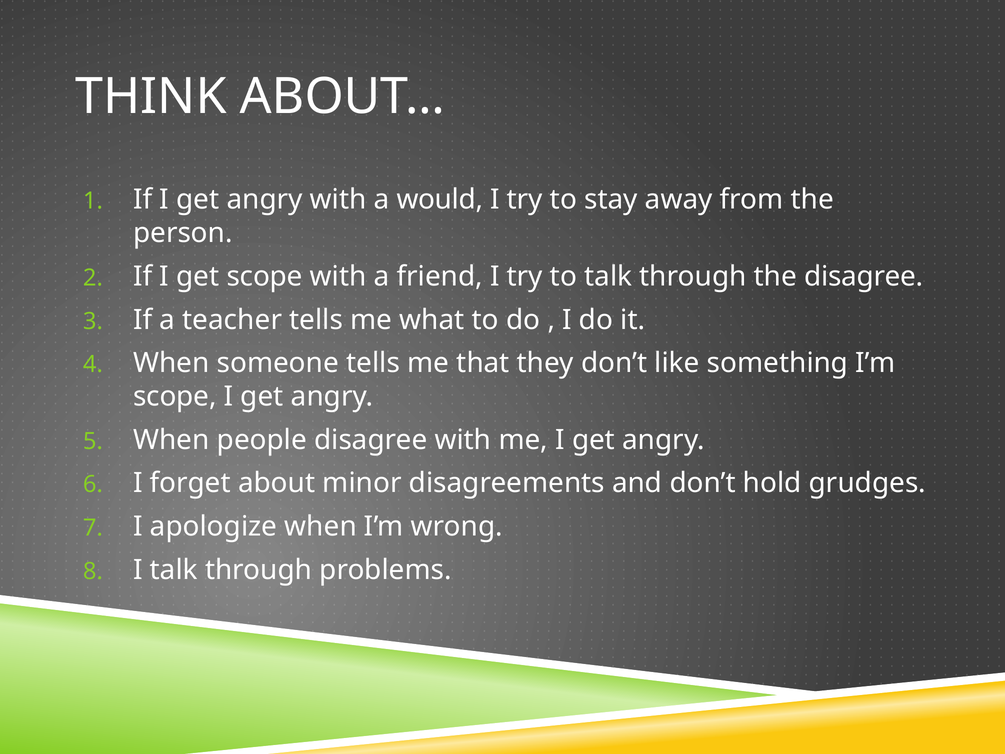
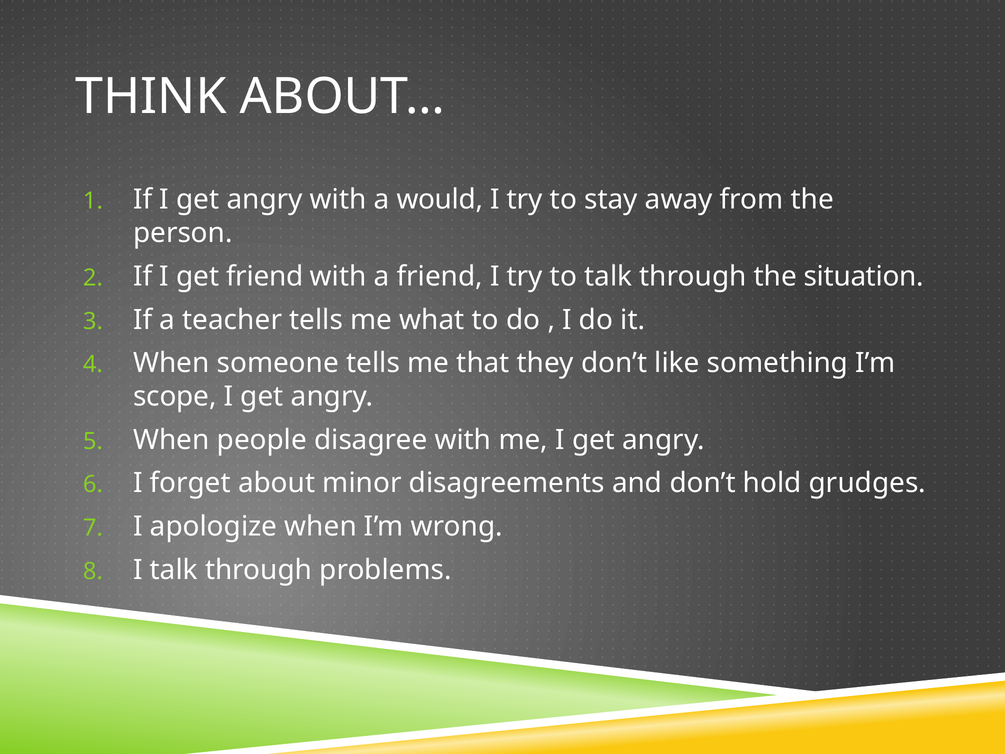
get scope: scope -> friend (265, 276)
the disagree: disagree -> situation (864, 276)
